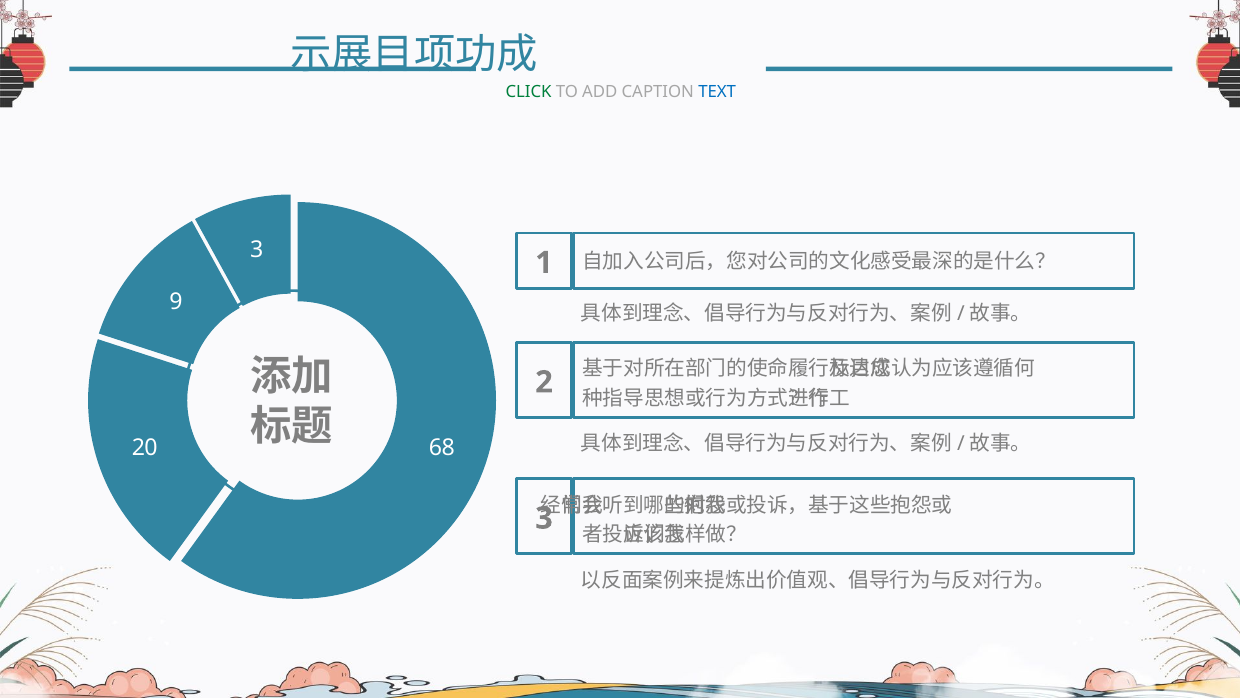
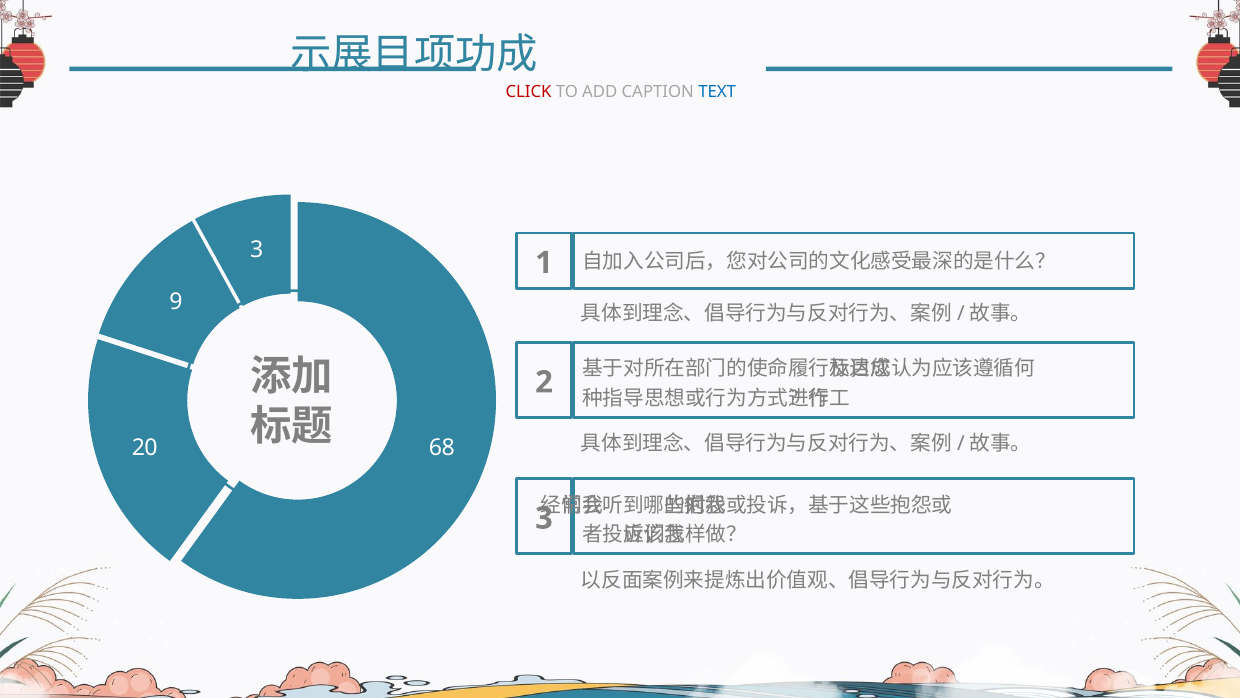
CLICK colour: green -> red (529, 92)
